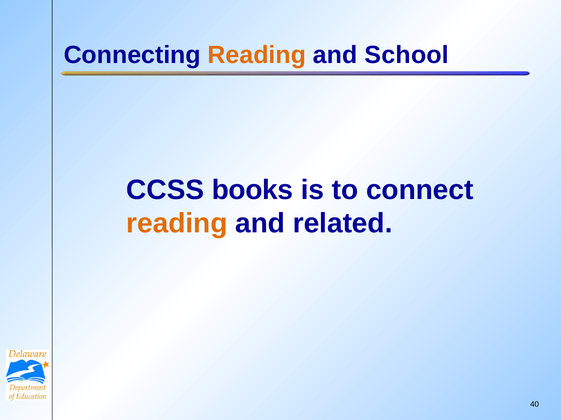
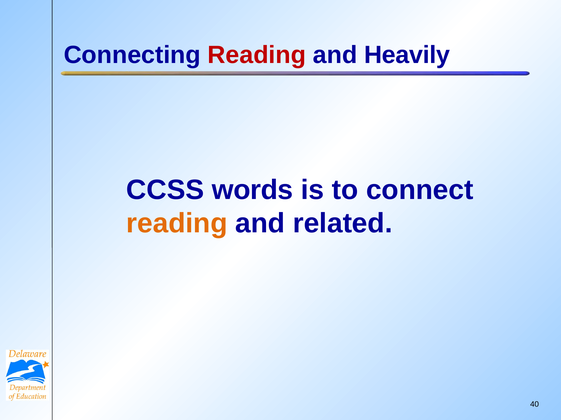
Reading colour: orange -> red (257, 55)
School: School -> Heavily (407, 55)
books: books -> words (253, 190)
